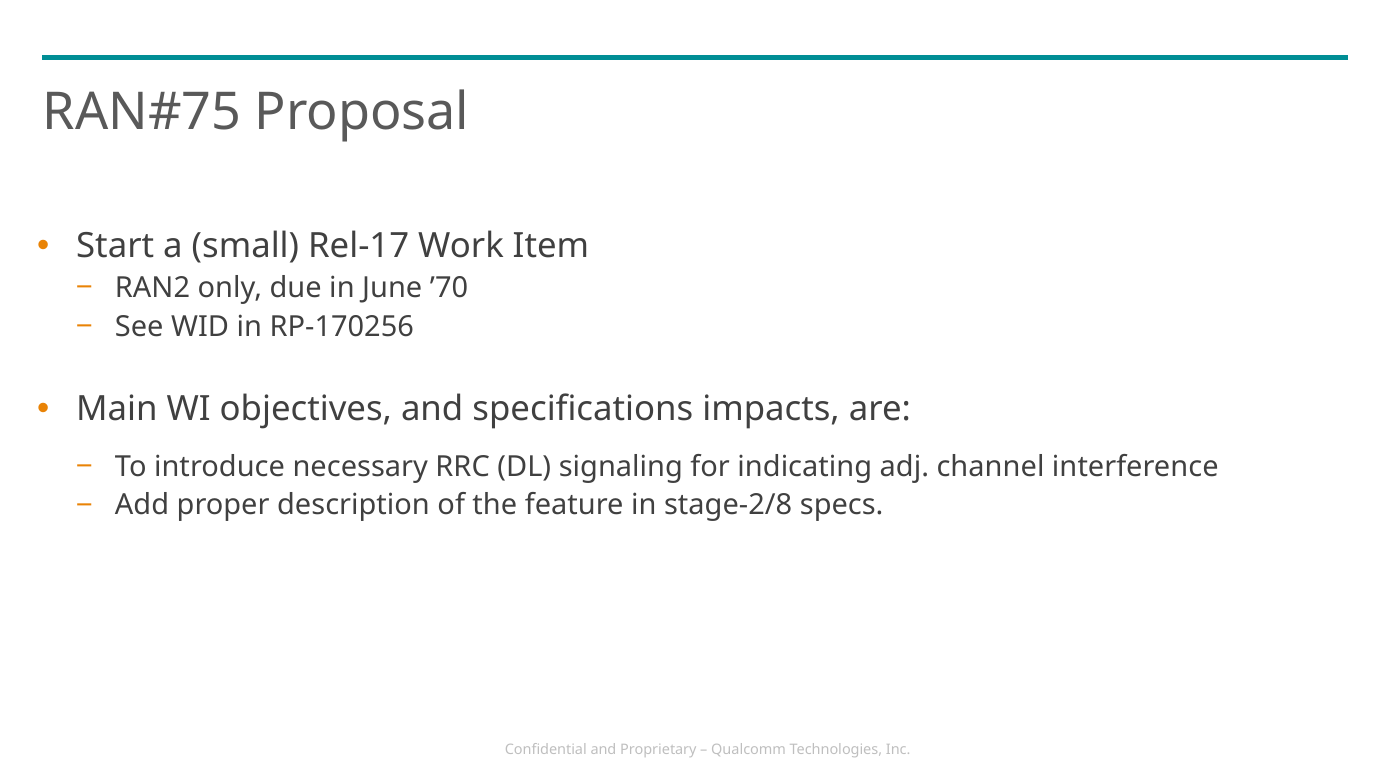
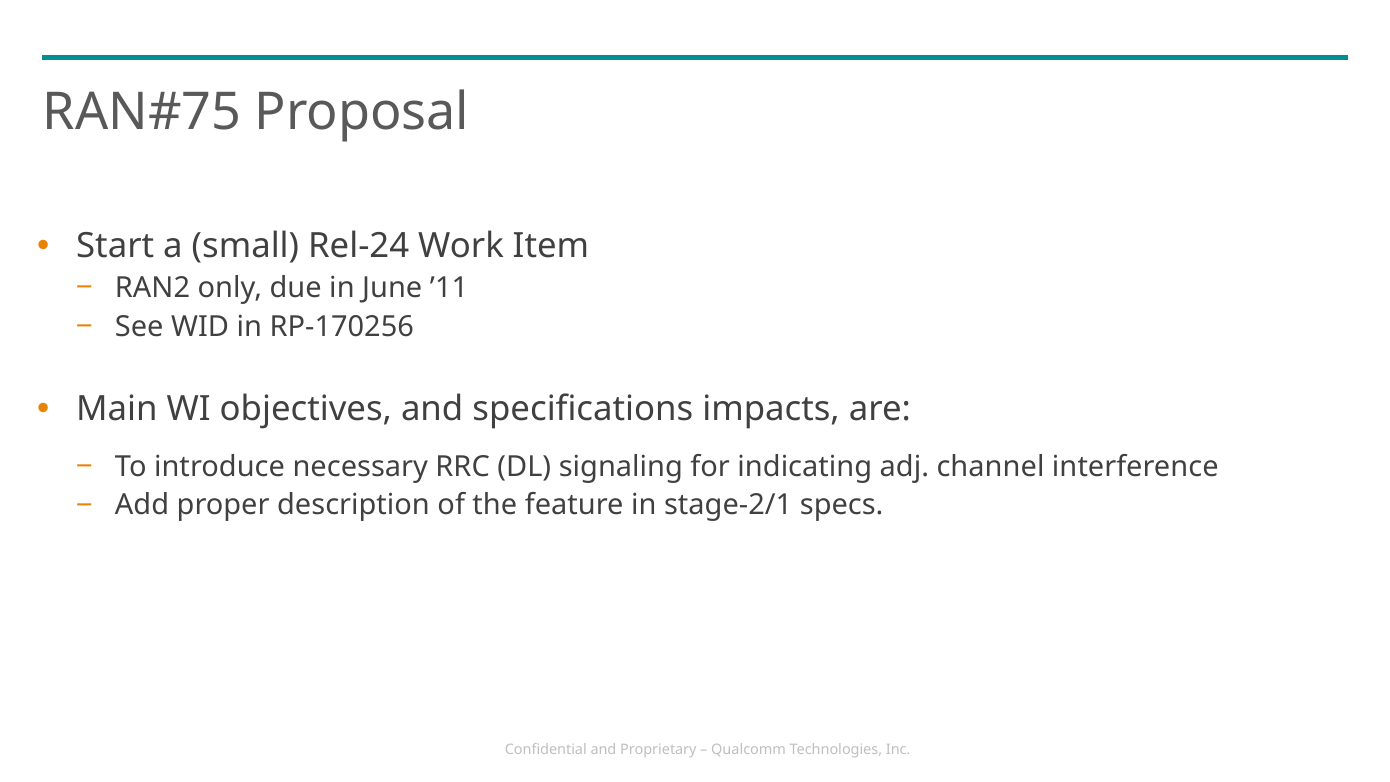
Rel-17: Rel-17 -> Rel-24 (359, 246)
’70: ’70 -> ’11 (449, 288)
stage-2/8: stage-2/8 -> stage-2/1 (728, 505)
